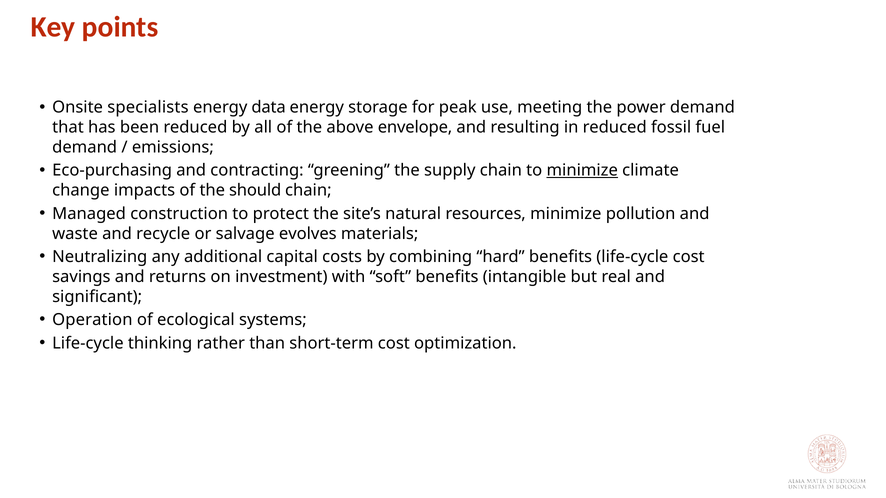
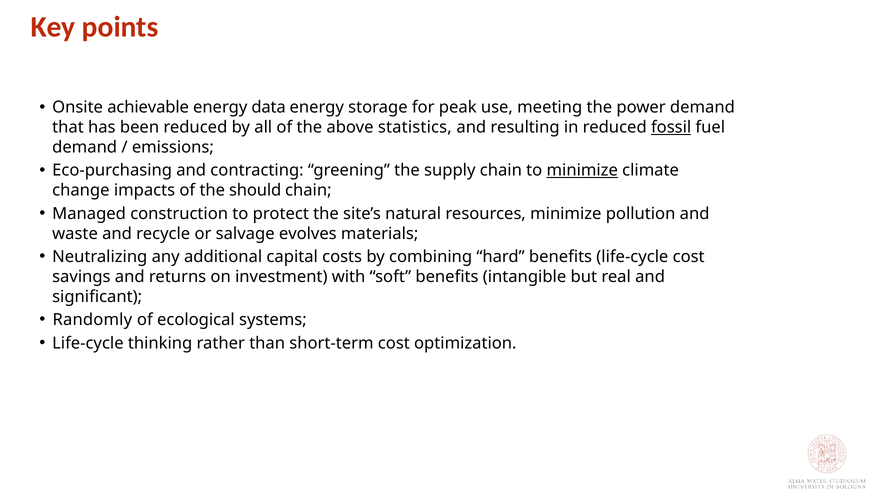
specialists: specialists -> achievable (148, 108)
envelope: envelope -> statistics (415, 127)
fossil underline: none -> present (671, 127)
Operation: Operation -> Randomly (92, 320)
